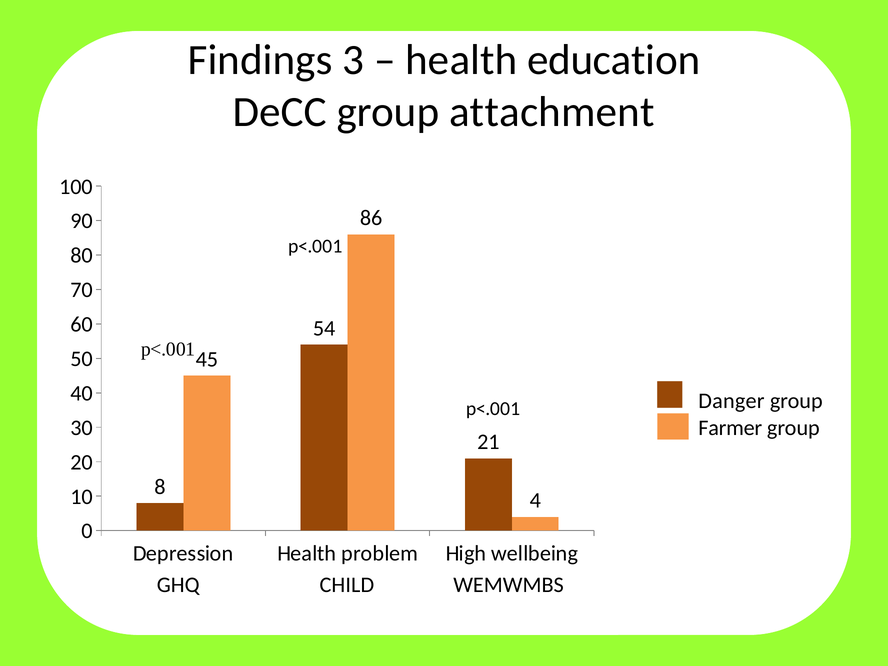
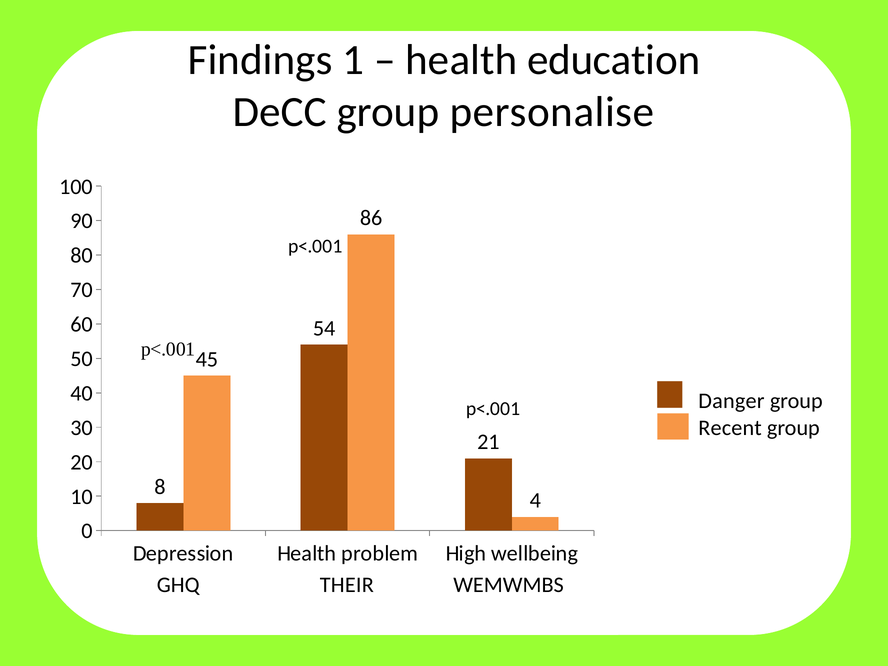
3: 3 -> 1 (353, 60)
attachment: attachment -> personalise (552, 112)
Farmer: Farmer -> Recent (730, 428)
CHILD: CHILD -> THEIR (347, 585)
